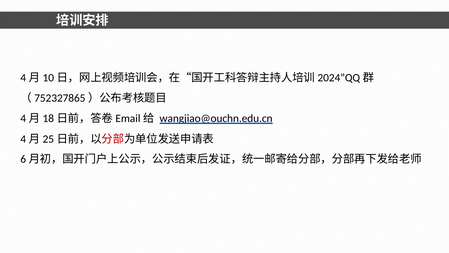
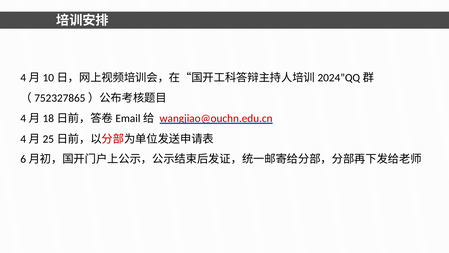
wangjiao@ouchn.edu.cn colour: black -> red (216, 118)
